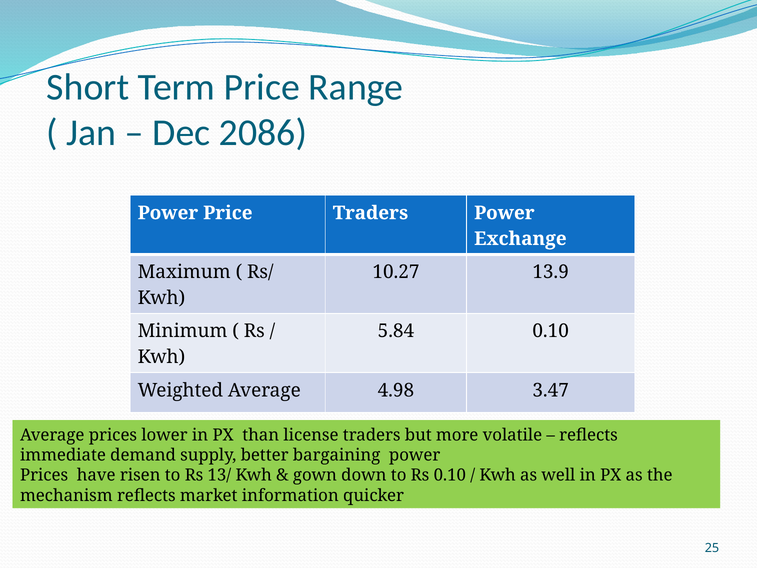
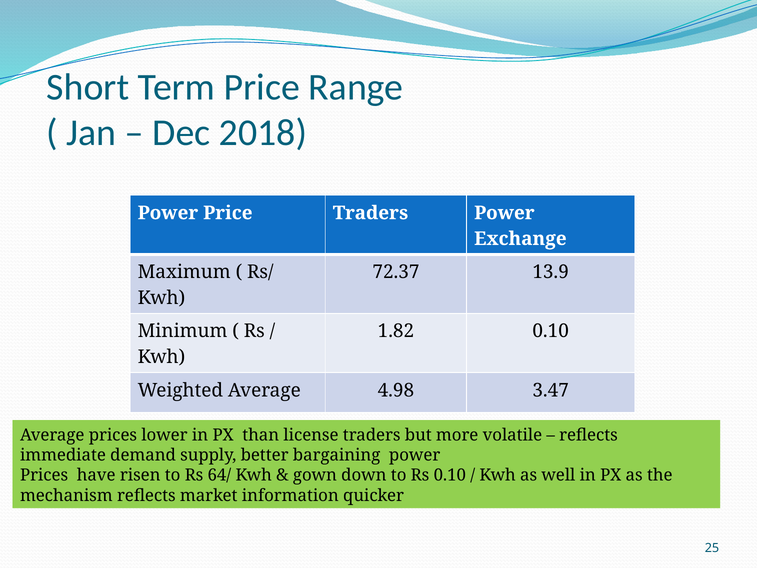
2086: 2086 -> 2018 (263, 133)
10.27: 10.27 -> 72.37 (396, 272)
5.84: 5.84 -> 1.82 (396, 331)
13/: 13/ -> 64/ (219, 475)
